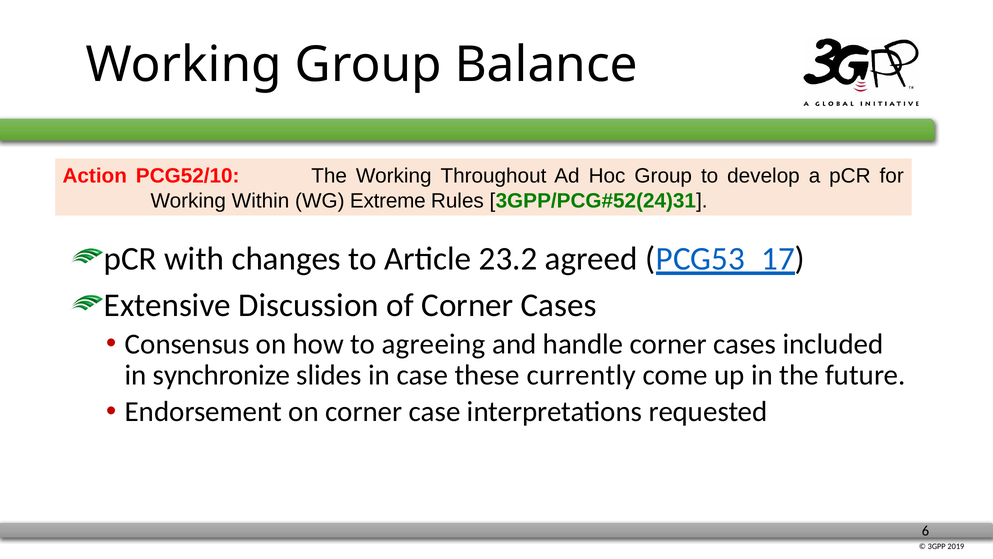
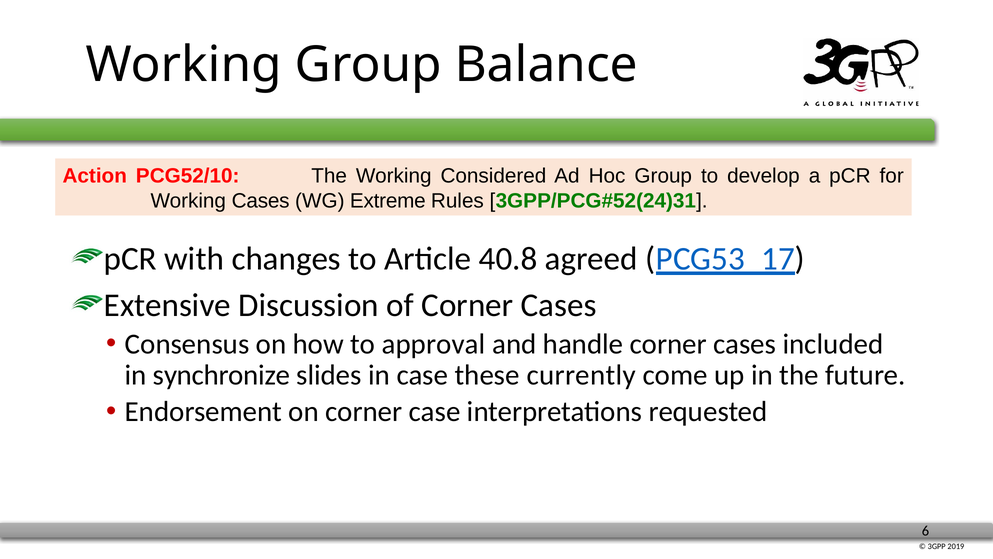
Throughout: Throughout -> Considered (493, 176)
Working Within: Within -> Cases (261, 201)
23.2: 23.2 -> 40.8 (508, 259)
agreeing: agreeing -> approval (434, 344)
